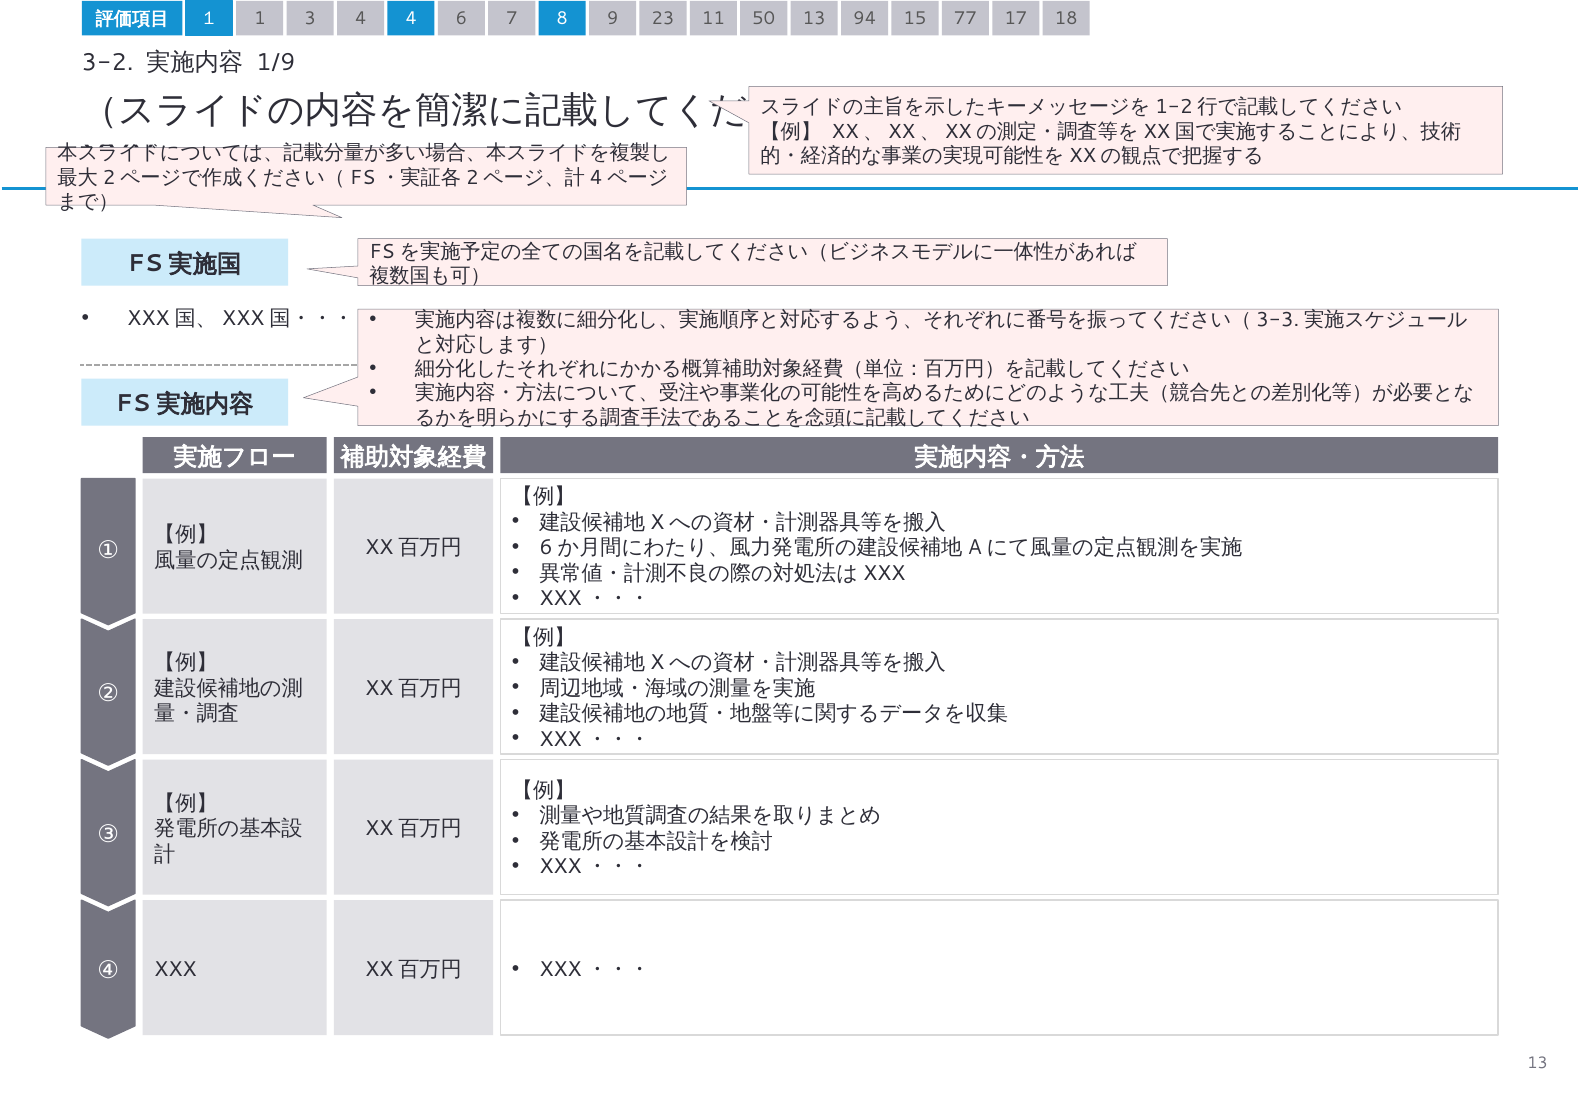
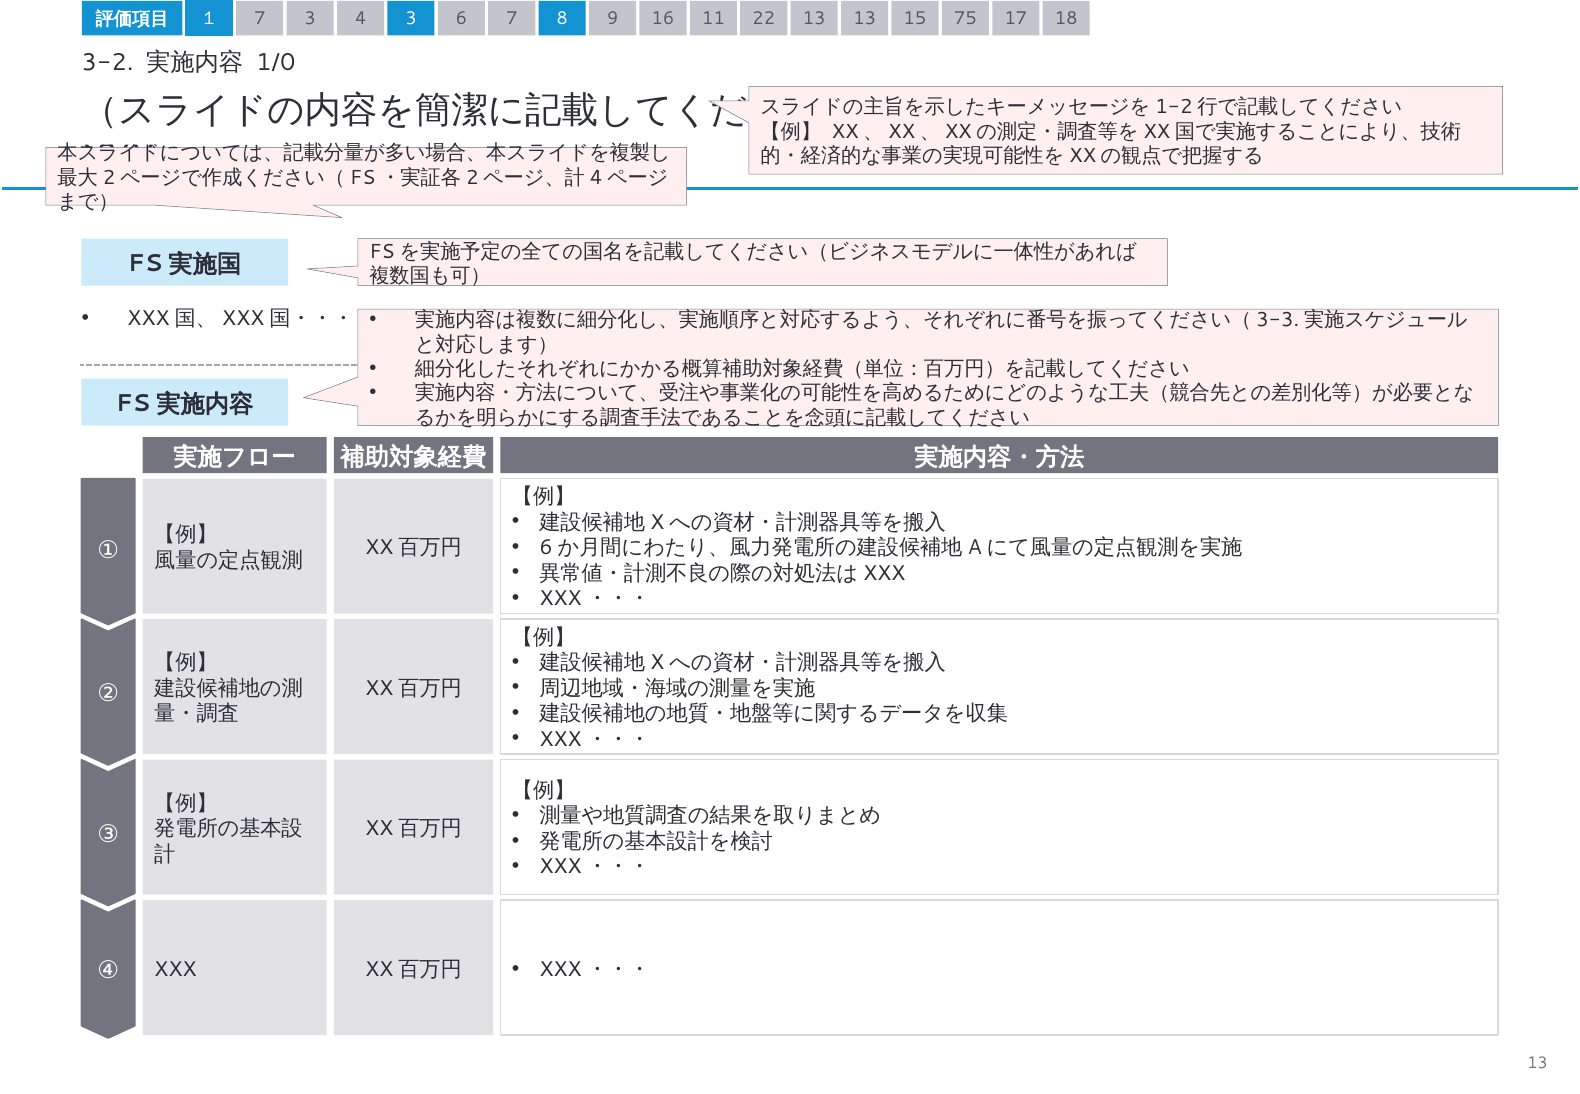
１ 1: 1 -> 7 (260, 19)
4 4: 4 -> 3 (411, 19)
23: 23 -> 16 (663, 19)
50: 50 -> 22 (764, 19)
13 94: 94 -> 13 (865, 19)
77: 77 -> 75 (965, 19)
1/9: 1/9 -> 1/0 (276, 62)
